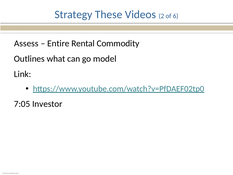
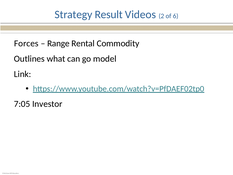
These: These -> Result (109, 15)
Assess: Assess -> Forces (26, 43)
Entire: Entire -> Range (58, 43)
